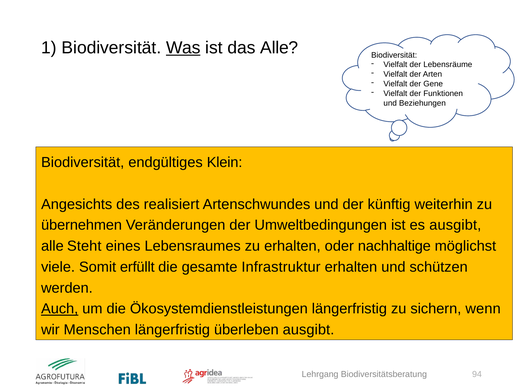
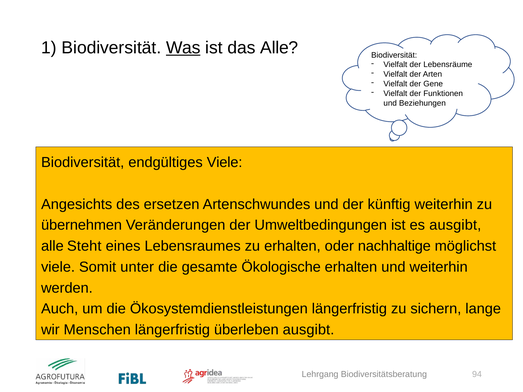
endgültiges Klein: Klein -> Viele (225, 163)
realisiert: realisiert -> ersetzen (172, 204)
erfüllt: erfüllt -> unter (137, 267)
Infrastruktur: Infrastruktur -> Ökologische (281, 267)
und schützen: schützen -> weiterhin (439, 267)
Auch underline: present -> none (60, 309)
wenn: wenn -> lange (483, 309)
